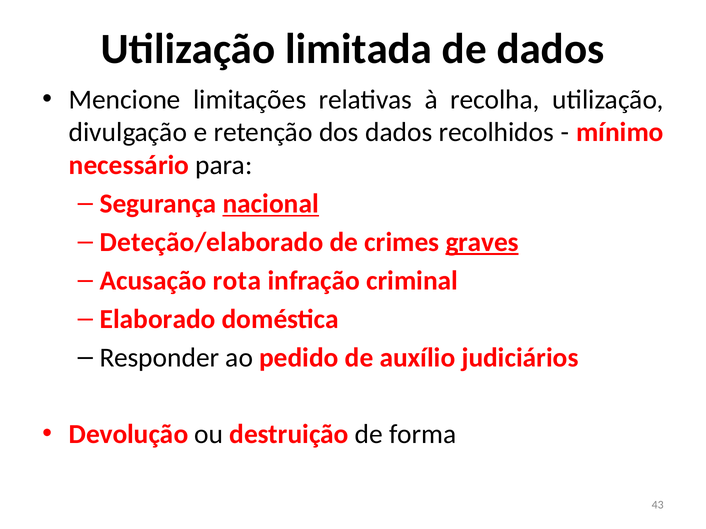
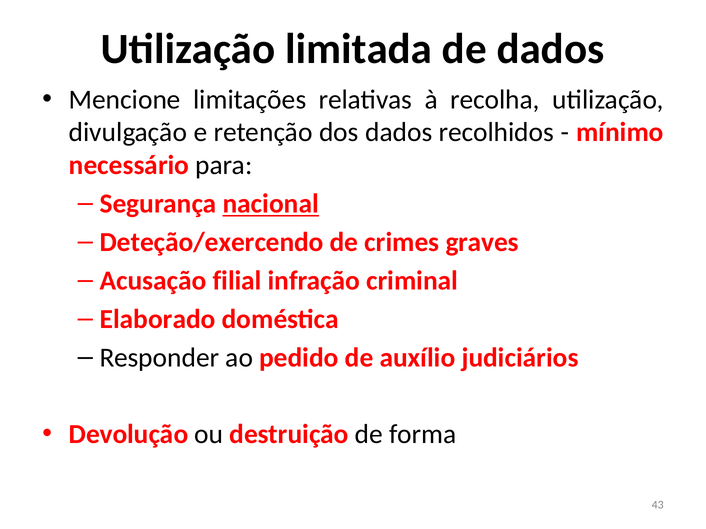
Deteção/elaborado: Deteção/elaborado -> Deteção/exercendo (212, 242)
graves underline: present -> none (482, 242)
rota: rota -> filial (237, 281)
